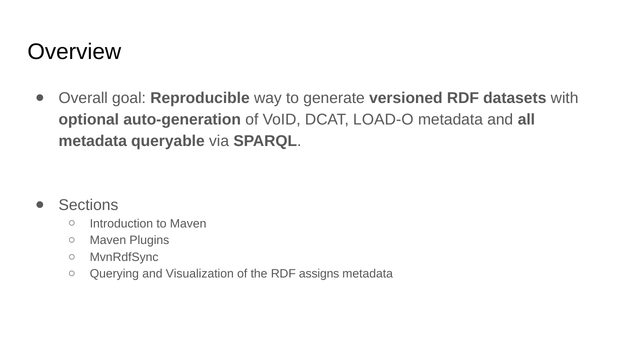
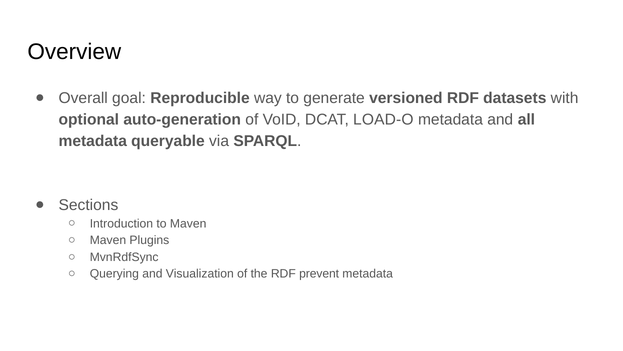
assigns: assigns -> prevent (319, 274)
